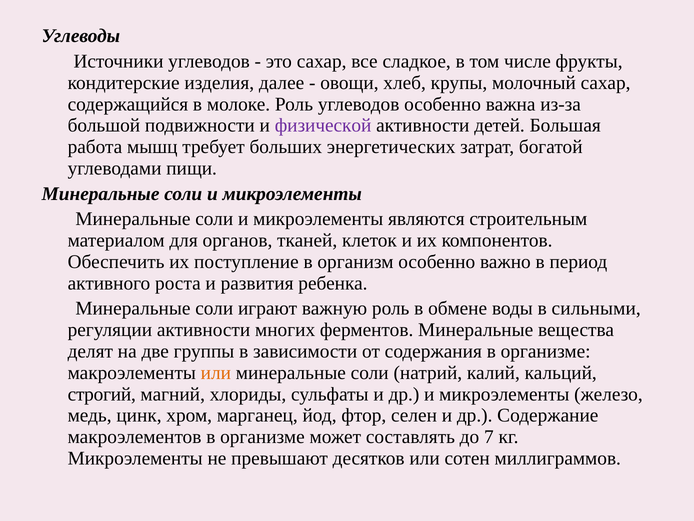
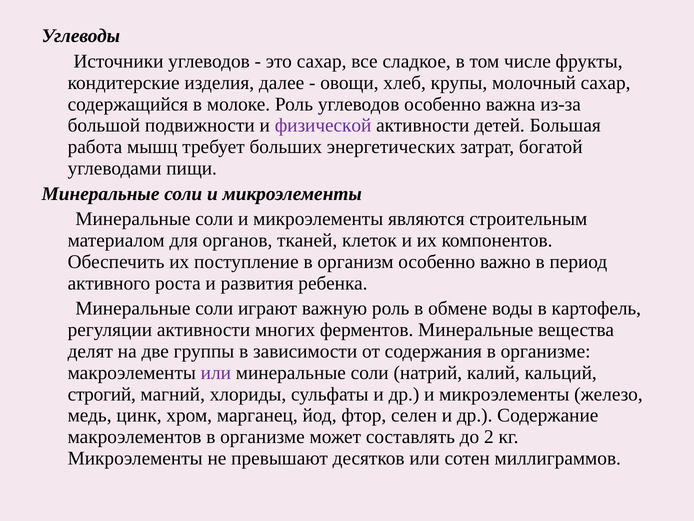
сильными: сильными -> картофель (596, 308)
или colour: orange -> purple (216, 372)
7: 7 -> 2 (489, 437)
